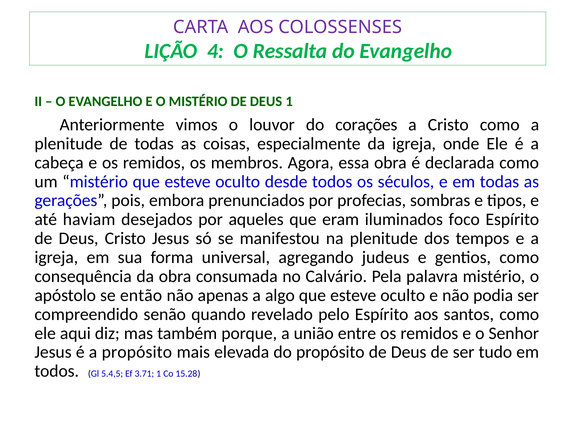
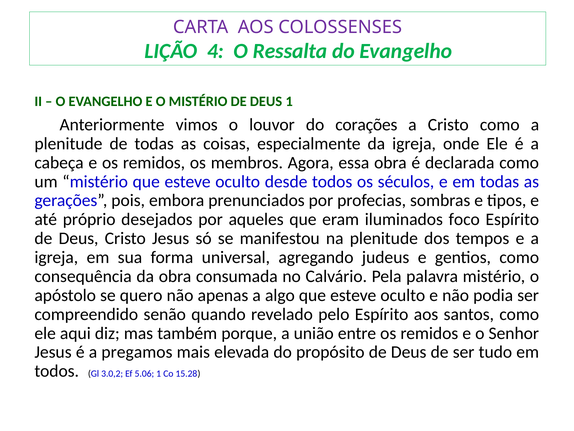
haviam: haviam -> próprio (89, 219)
então: então -> quero (141, 295)
a propósito: propósito -> pregamos (137, 352)
5.4,5: 5.4,5 -> 3.0,2 (112, 373)
3.71: 3.71 -> 5.06 (144, 373)
